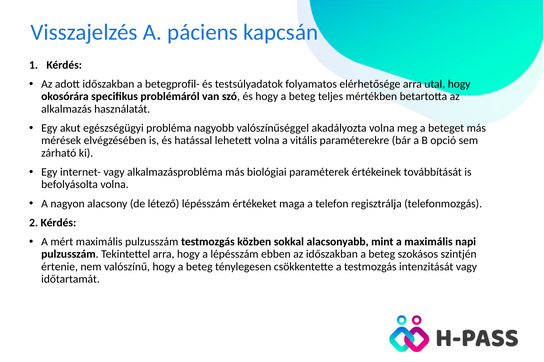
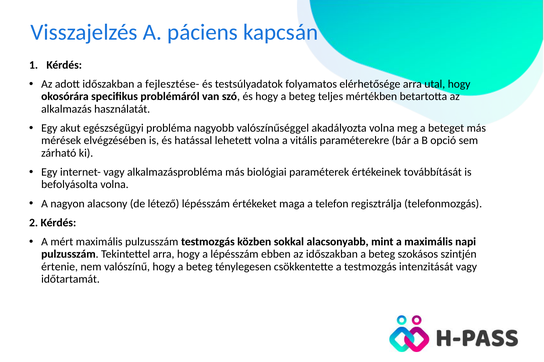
betegprofil-: betegprofil- -> fejlesztése- (172, 84)
